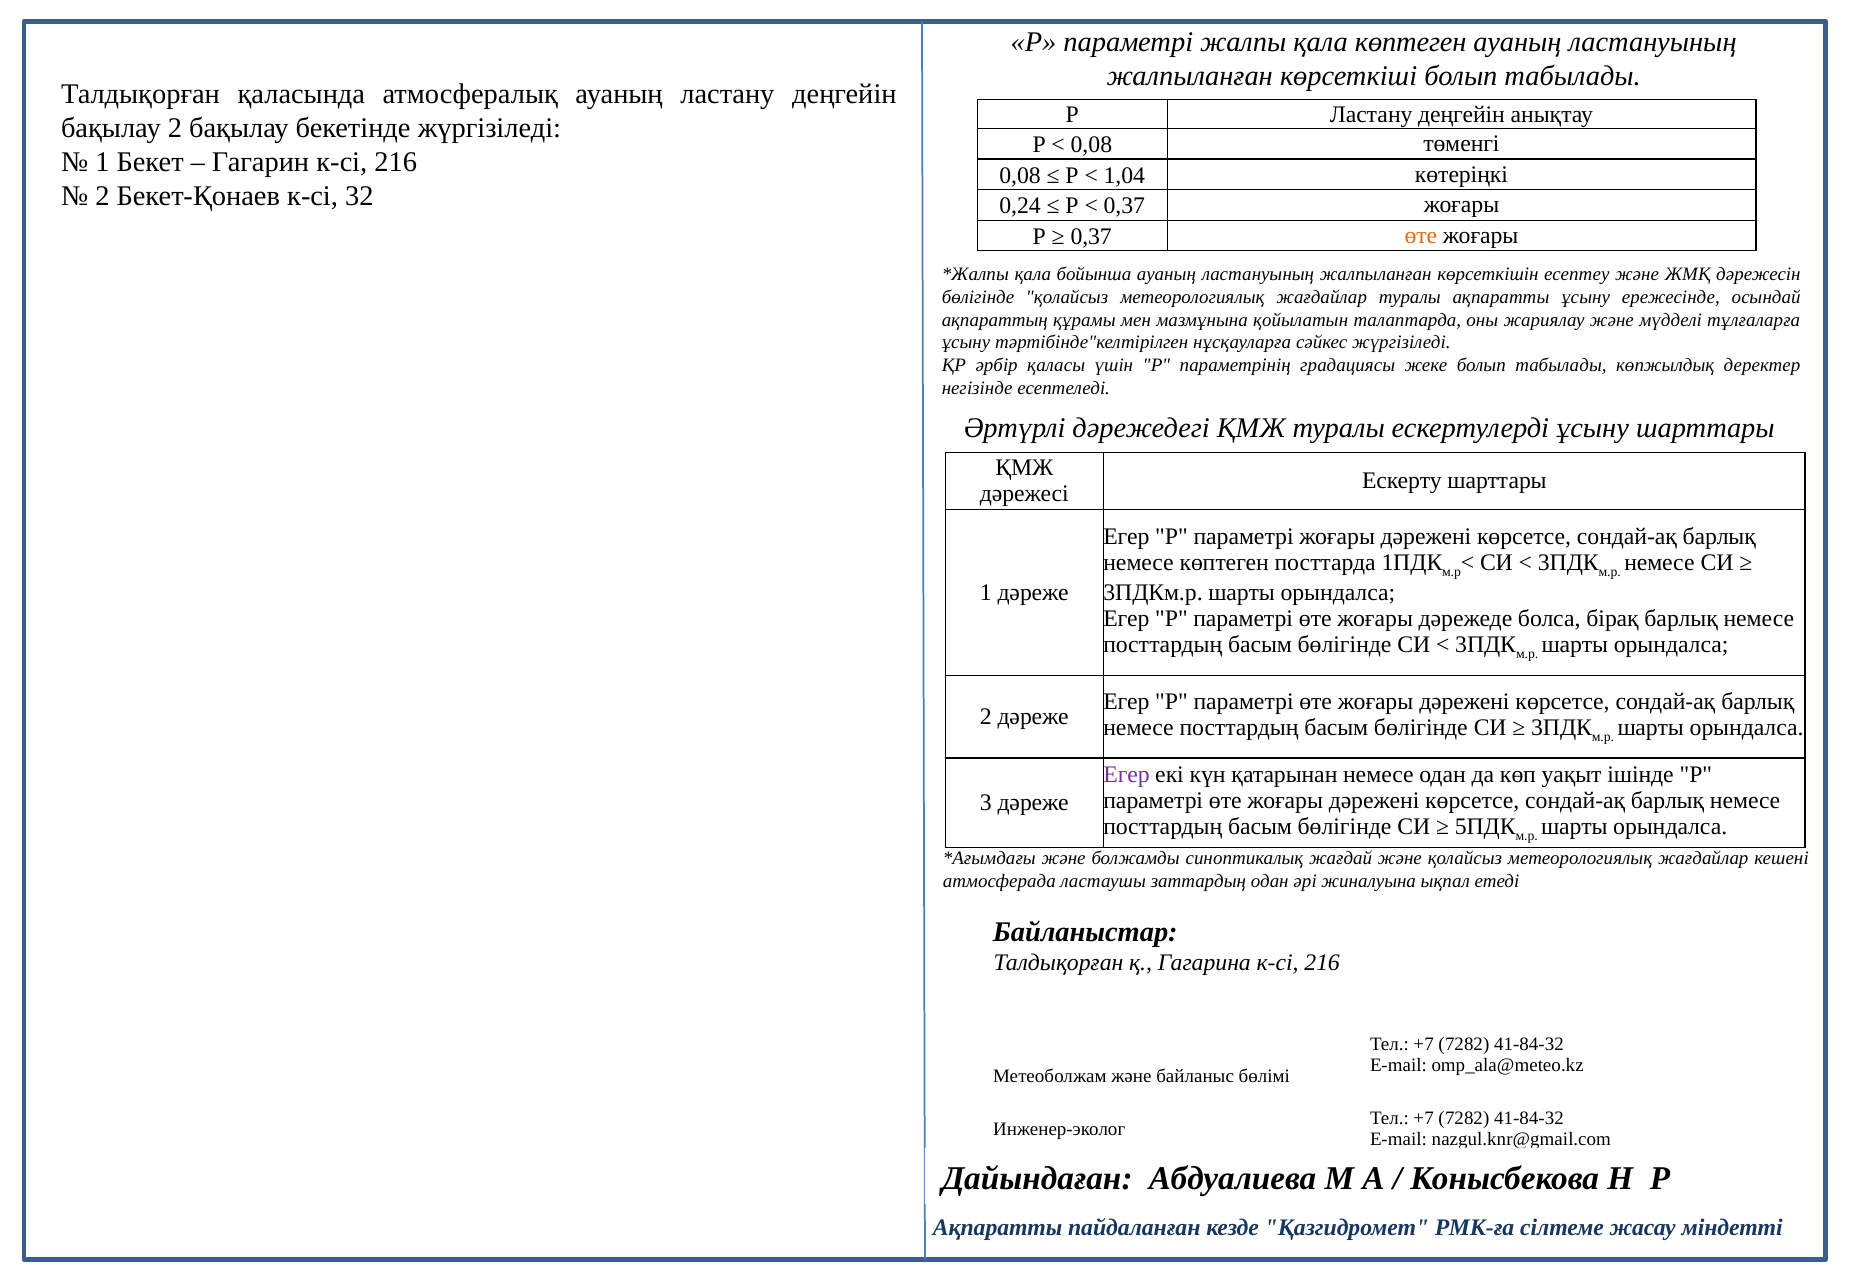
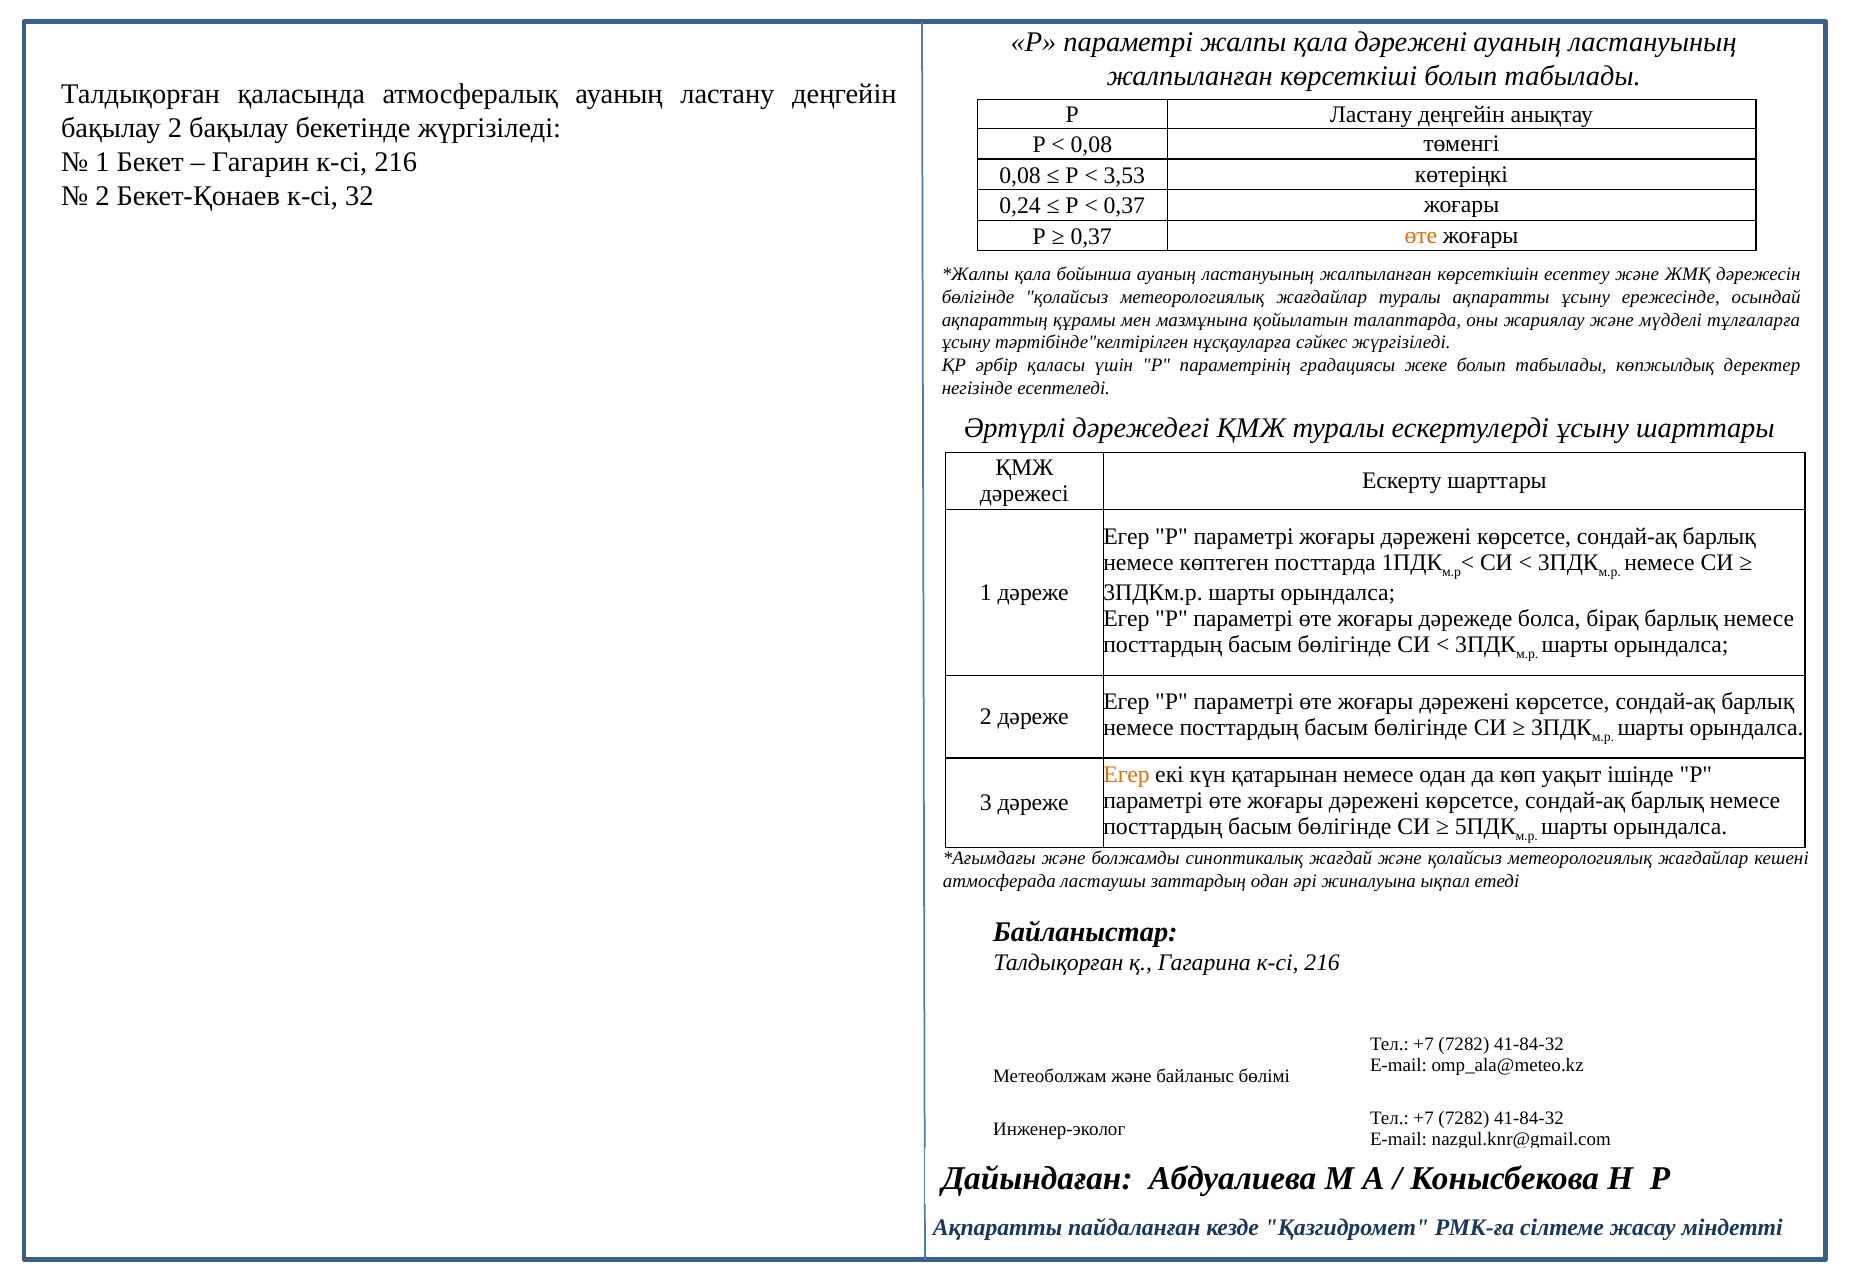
қала көптеген: көптеген -> дәрежені (1411, 42)
1,04: 1,04 -> 3,53 (1124, 175)
Егер colour: purple -> orange (1127, 775)
